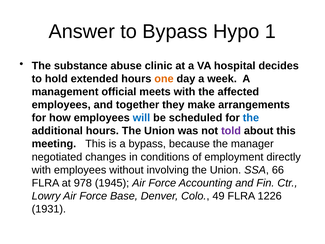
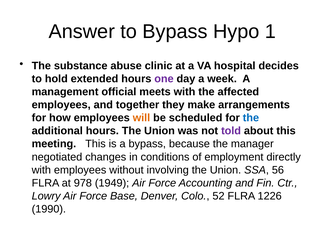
one colour: orange -> purple (164, 79)
will colour: blue -> orange (141, 118)
66: 66 -> 56 (278, 170)
1945: 1945 -> 1949 (112, 183)
49: 49 -> 52 (219, 196)
1931: 1931 -> 1990 (49, 209)
